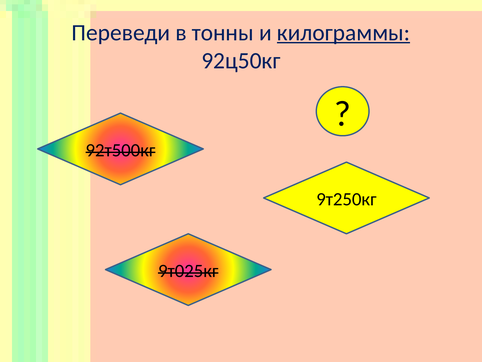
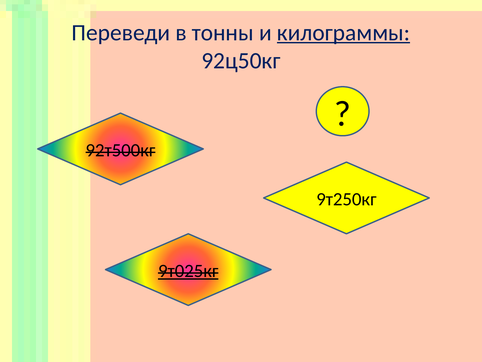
9т025кг underline: none -> present (188, 271)
